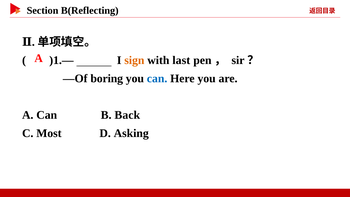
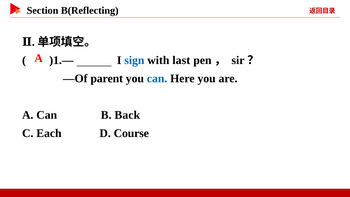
sign colour: orange -> blue (134, 60)
boring: boring -> parent (107, 79)
Most: Most -> Each (49, 133)
Asking: Asking -> Course (131, 133)
